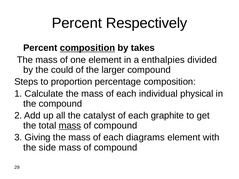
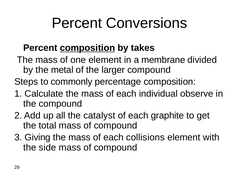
Respectively: Respectively -> Conversions (147, 23)
enthalpies: enthalpies -> membrane (163, 60)
could: could -> metal (62, 70)
proportion: proportion -> commonly (72, 82)
physical: physical -> observe (197, 94)
mass underline: present -> none (70, 126)
diagrams: diagrams -> collisions (145, 138)
